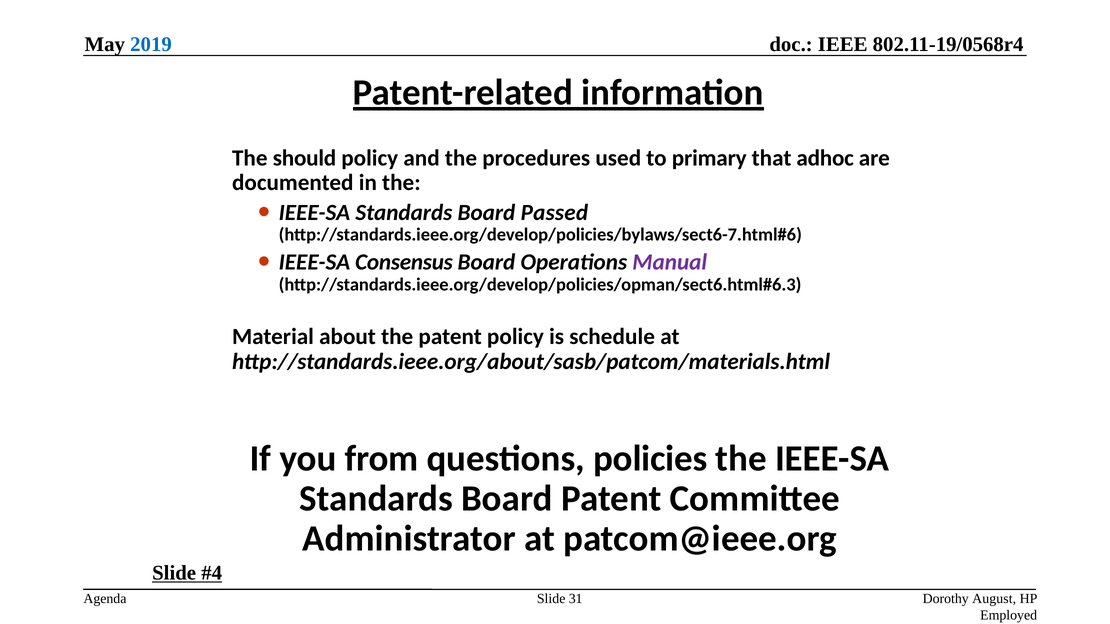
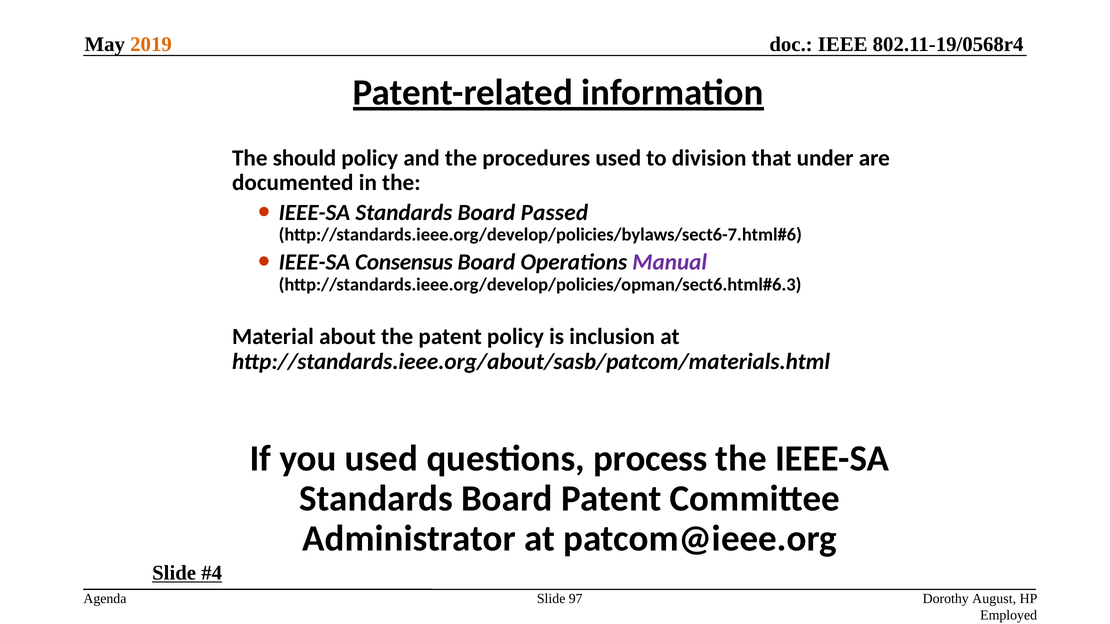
2019 colour: blue -> orange (151, 44)
primary: primary -> division (709, 158)
adhoc: adhoc -> under (825, 158)
schedule: schedule -> inclusion (612, 337)
you from: from -> used (381, 459)
policies: policies -> process (650, 459)
31: 31 -> 97 (576, 599)
